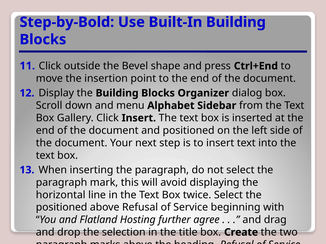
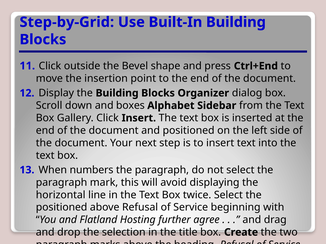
Step-by-Bold: Step-by-Bold -> Step-by-Grid (67, 22)
menu: menu -> boxes (130, 106)
inserting: inserting -> numbers (92, 170)
